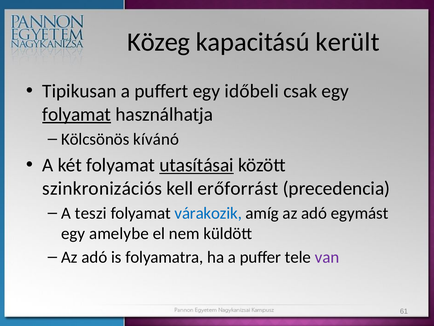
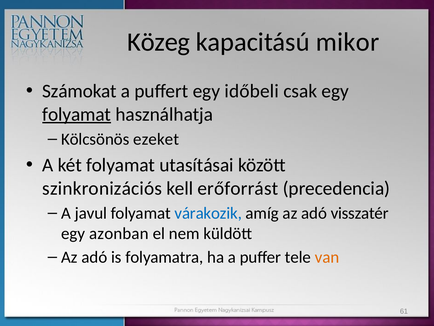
került: került -> mikor (348, 42)
Tipikusan: Tipikusan -> Számokat (80, 91)
kívánó: kívánó -> ezeket (156, 139)
utasításai underline: present -> none (197, 165)
teszi: teszi -> javul (91, 213)
egymást: egymást -> visszatér (360, 213)
amelybe: amelybe -> azonban (119, 233)
van colour: purple -> orange (327, 257)
